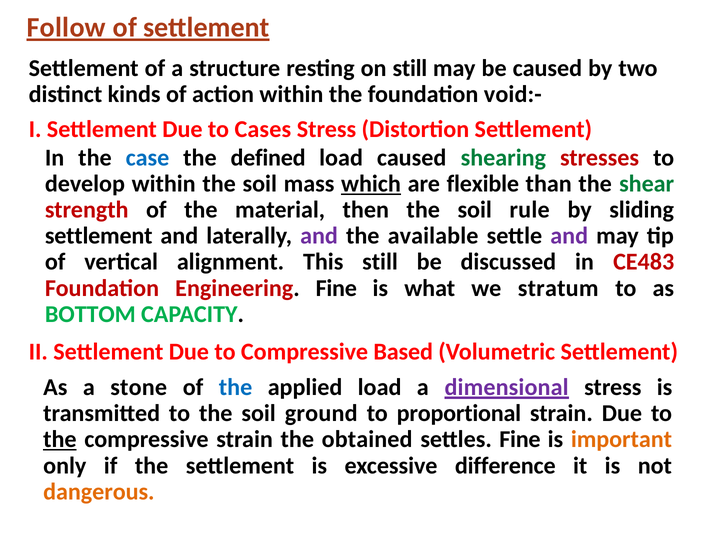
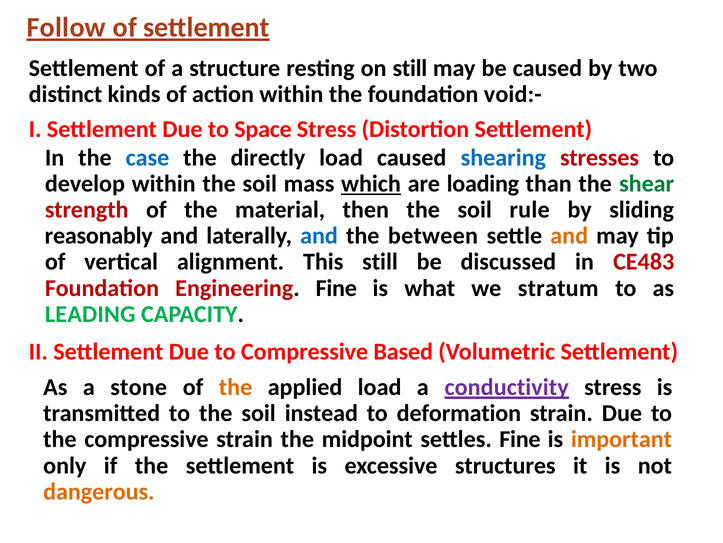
Cases: Cases -> Space (263, 129)
defined: defined -> directly (268, 158)
shearing colour: green -> blue (503, 158)
flexible: flexible -> loading (483, 184)
settlement: settlement -> reasonably (99, 236)
and colour: purple -> blue (319, 236)
available: available -> between (433, 236)
and colour: purple -> orange (569, 236)
BOTTOM: BOTTOM -> LEADING (90, 314)
the colour: blue -> orange (236, 387)
dimensional: dimensional -> conductivity (507, 387)
ground: ground -> instead (321, 413)
proportional: proportional -> deformation (459, 413)
the underline: present -> none (60, 439)
obtained: obtained -> midpoint (367, 439)
difference: difference -> structures (505, 465)
